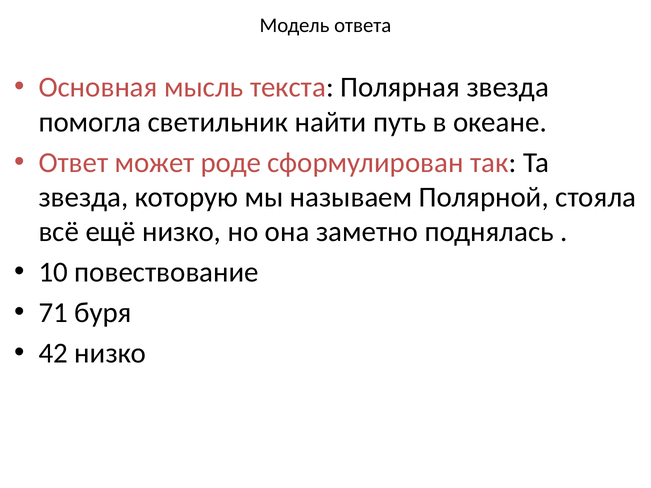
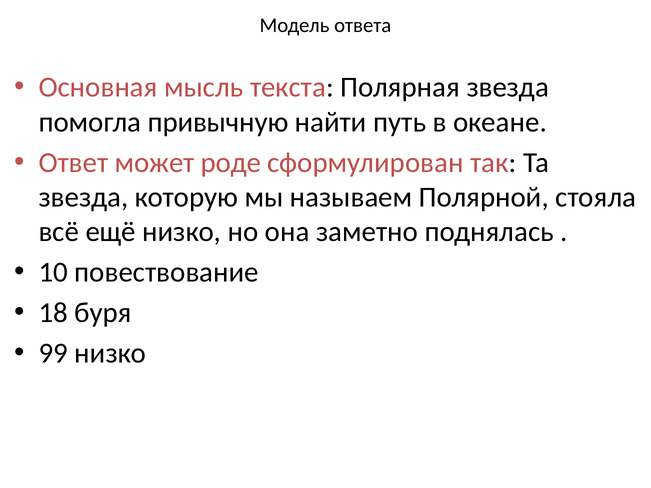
светильник: светильник -> привычную (218, 122)
71: 71 -> 18 (53, 313)
42: 42 -> 99 (53, 354)
